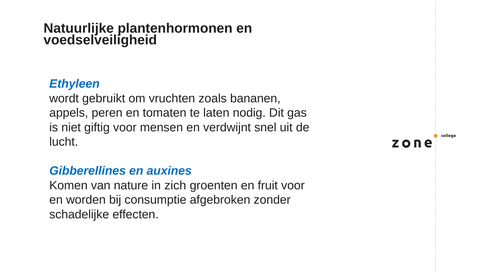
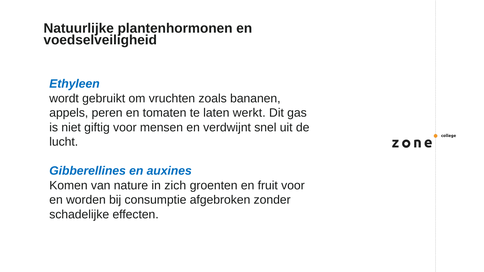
nodig: nodig -> werkt (249, 113)
